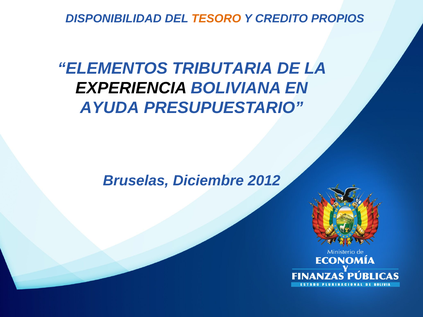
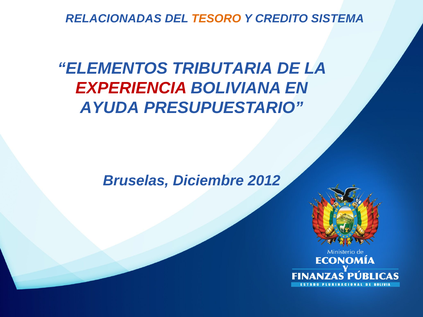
DISPONIBILIDAD: DISPONIBILIDAD -> RELACIONADAS (113, 19)
PROPIOS: PROPIOS -> SISTEMA (338, 19)
EXPERIENCIA colour: black -> red (131, 88)
